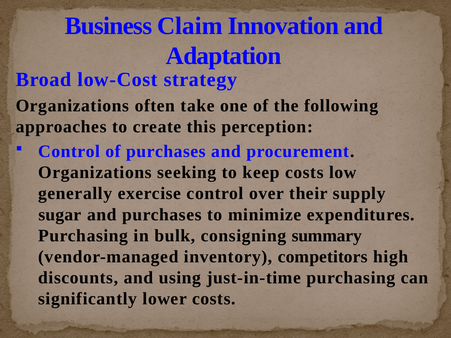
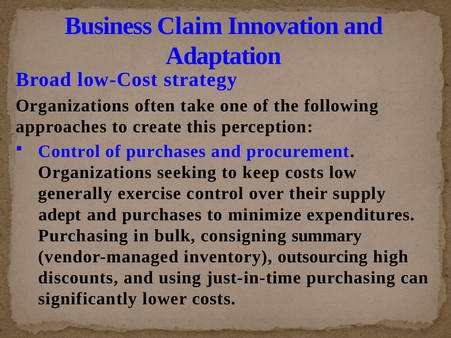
sugar: sugar -> adept (60, 215)
competitors: competitors -> outsourcing (323, 257)
